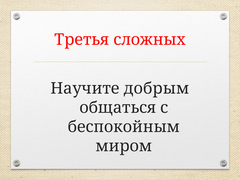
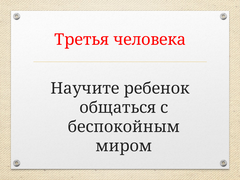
сложных: сложных -> человека (150, 40)
добрым: добрым -> ребенок (157, 88)
